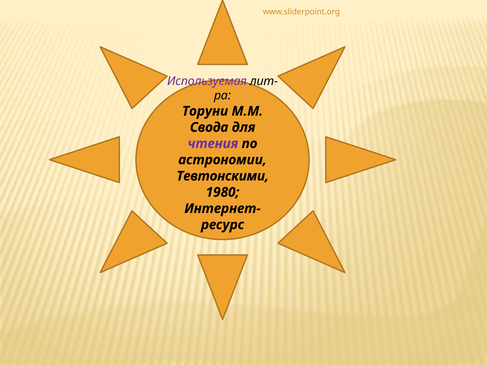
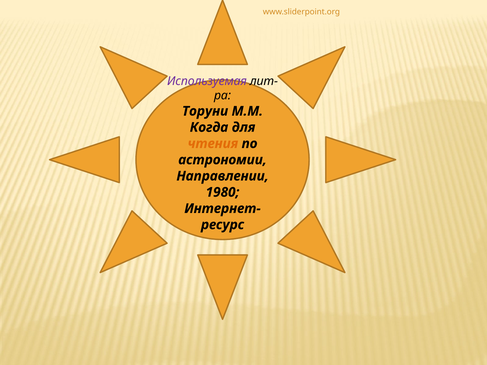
Свода: Свода -> Когда (209, 127)
чтения colour: purple -> orange (213, 144)
Тевтонскими: Тевтонскими -> Направлении (223, 176)
